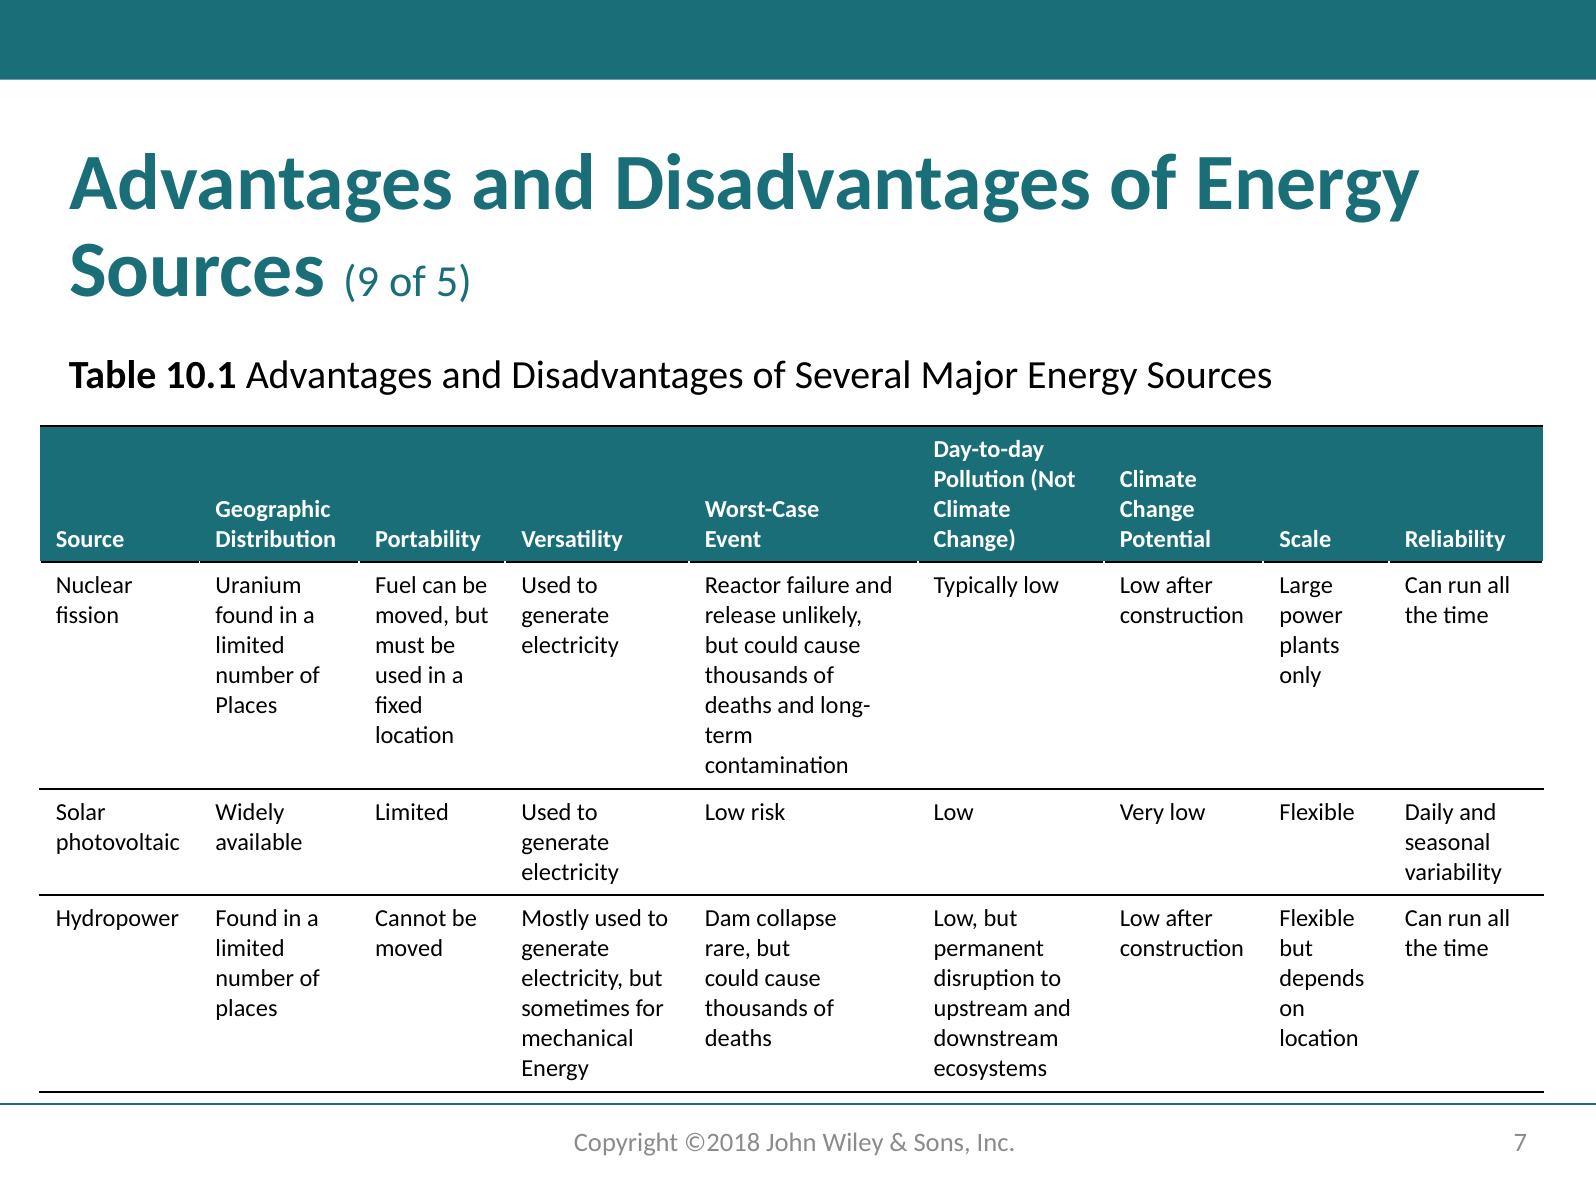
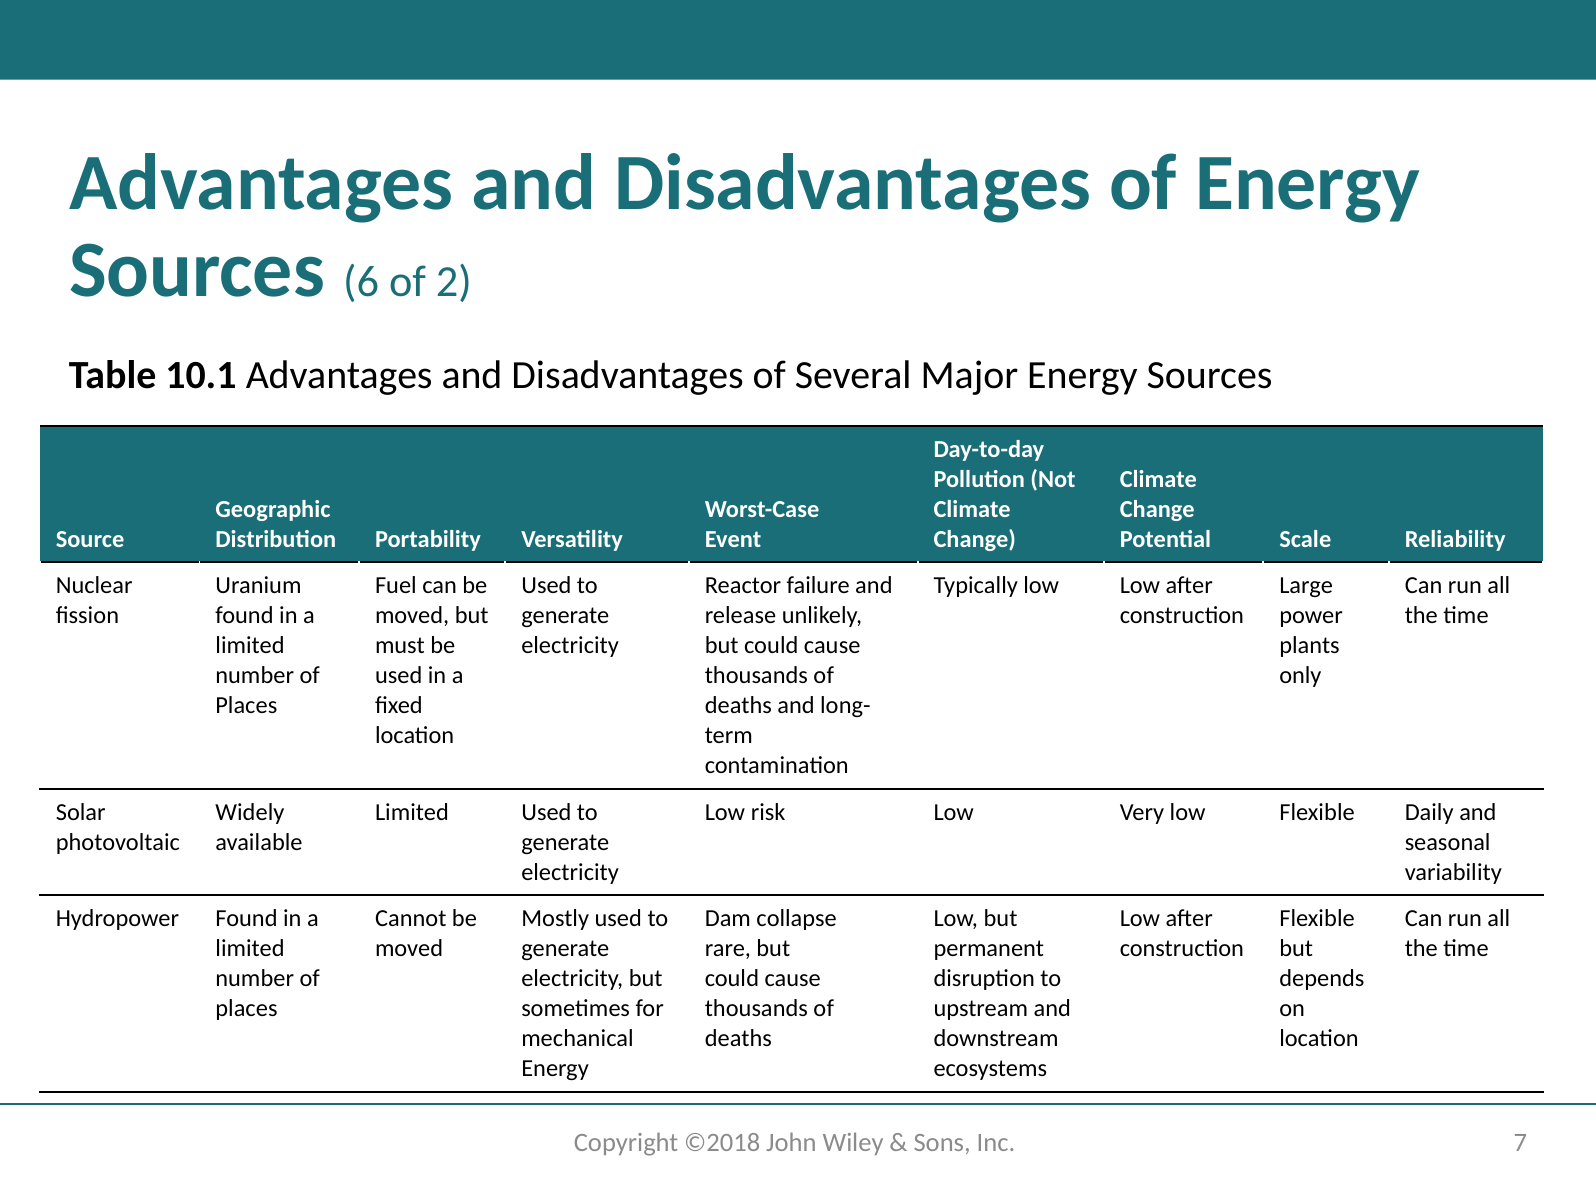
9: 9 -> 6 (361, 282)
5: 5 -> 2 (454, 282)
